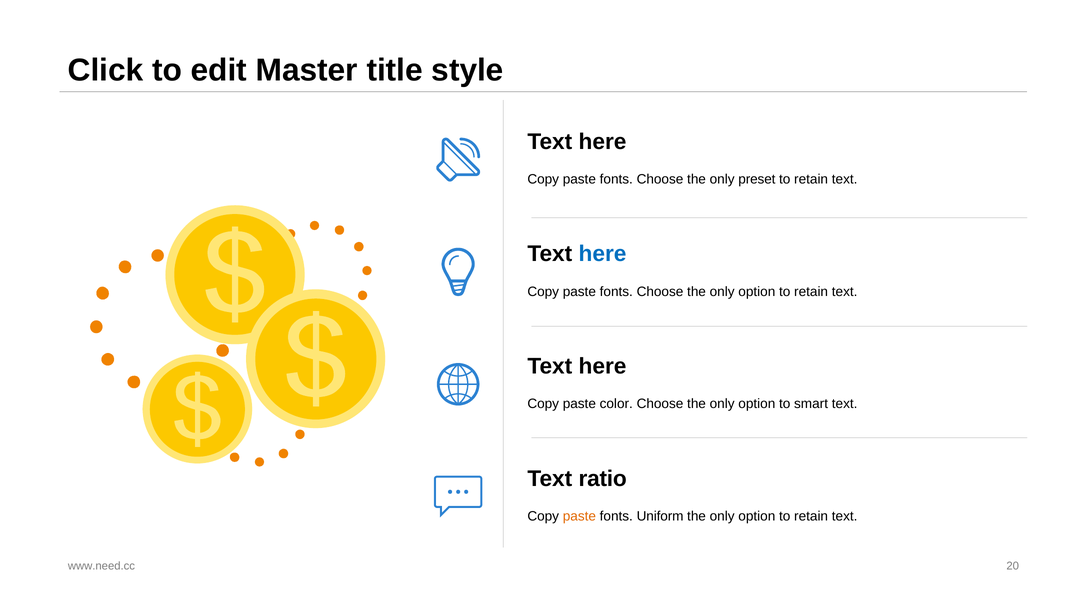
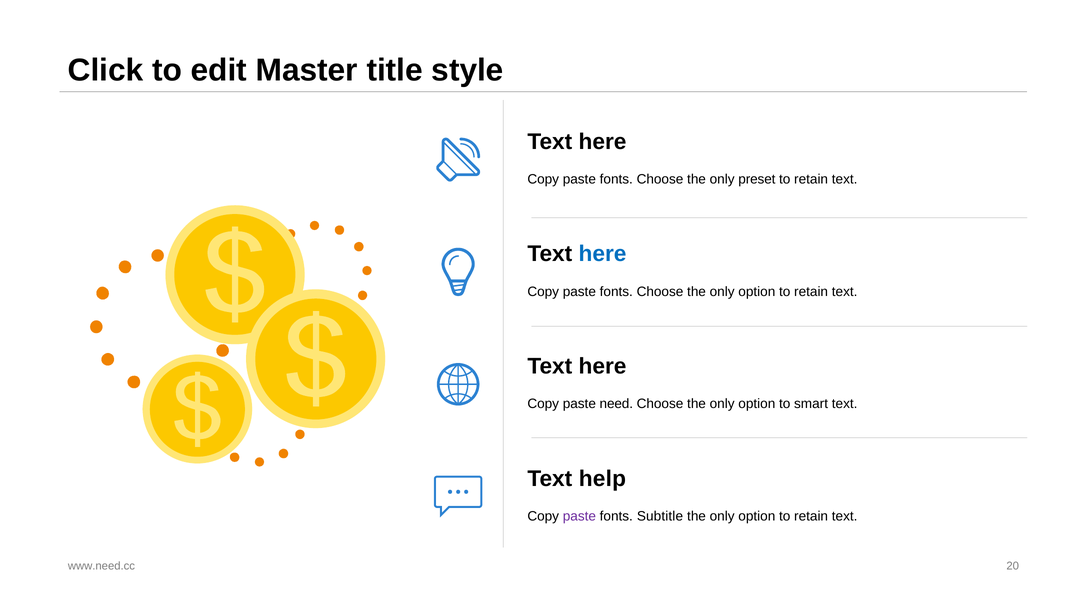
color: color -> need (616, 404)
ratio: ratio -> help (602, 479)
paste colour: orange -> purple (579, 517)
Uniform: Uniform -> Subtitle (660, 517)
